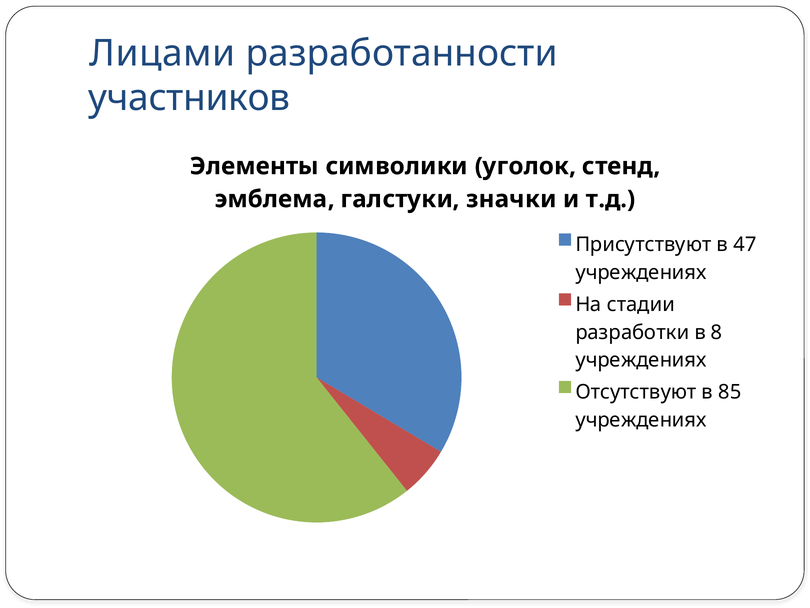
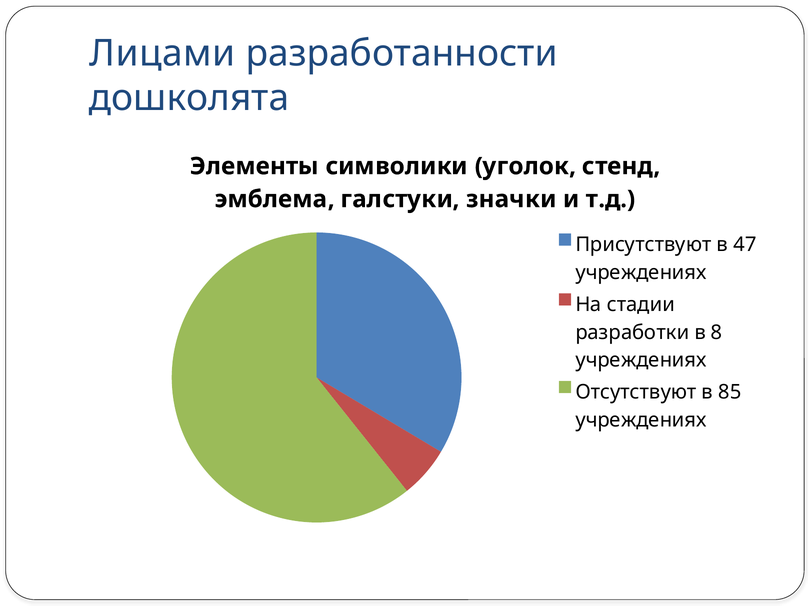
участников: участников -> дошколята (189, 98)
